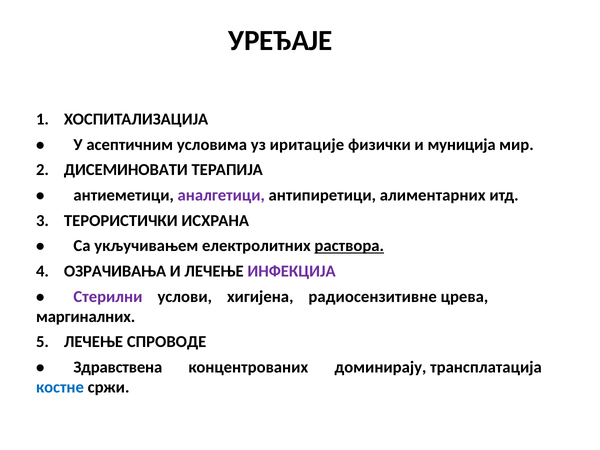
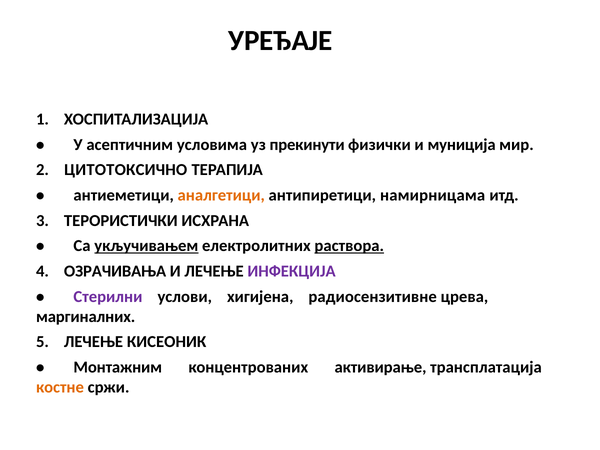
иритације: иритације -> прекинути (307, 145)
ДИСЕМИНОВАТИ: ДИСЕМИНОВАТИ -> ЦИТОТОКСИЧНО (126, 170)
аналгетици colour: purple -> orange (221, 195)
алиментарних: алиментарних -> намирницама (433, 195)
укључивањем underline: none -> present (146, 246)
СПРОВОДЕ: СПРОВОДЕ -> КИСЕОНИК (167, 342)
Здравствена: Здравствена -> Монтажним (118, 367)
доминирају: доминирају -> активирање (380, 367)
костне colour: blue -> orange (60, 387)
